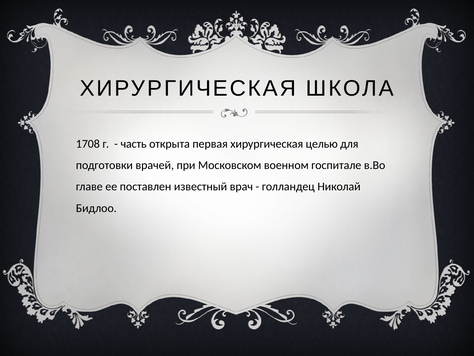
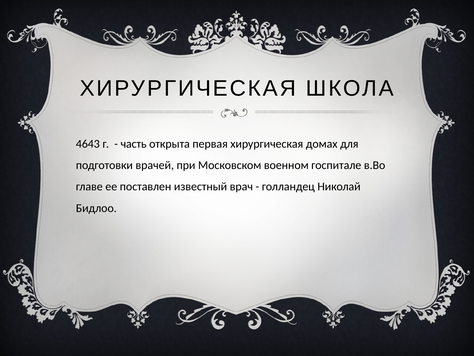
1708: 1708 -> 4643 (88, 144)
целью: целью -> домах (322, 144)
